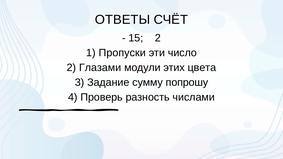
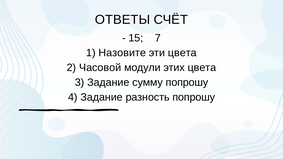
15 2: 2 -> 7 (158, 38)
Пропуски: Пропуски -> Назовите (122, 53)
эти число: число -> цвета (182, 53)
Глазами: Глазами -> Часовой (100, 68)
4 Проверь: Проверь -> Задание (102, 97)
разность числами: числами -> попрошу (194, 97)
